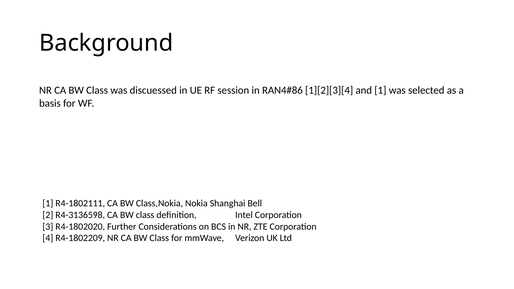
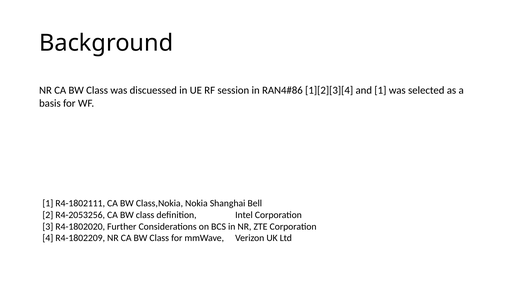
R4-3136598: R4-3136598 -> R4-2053256 (80, 215)
